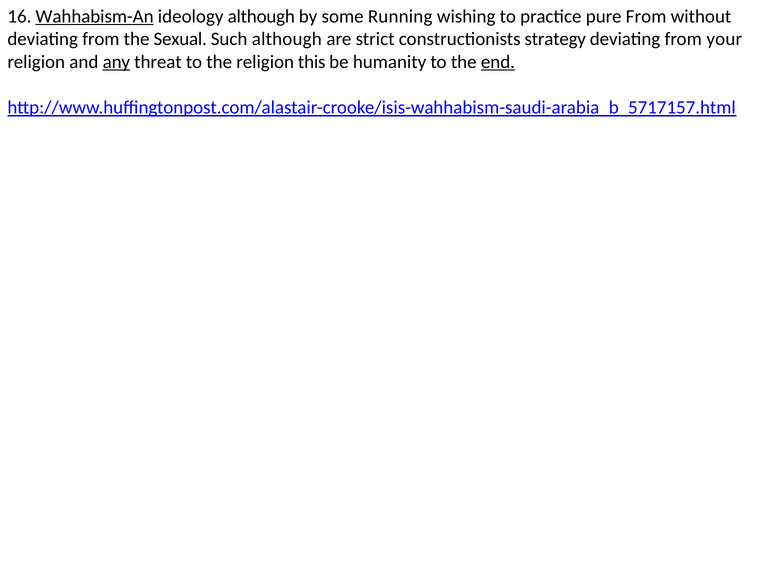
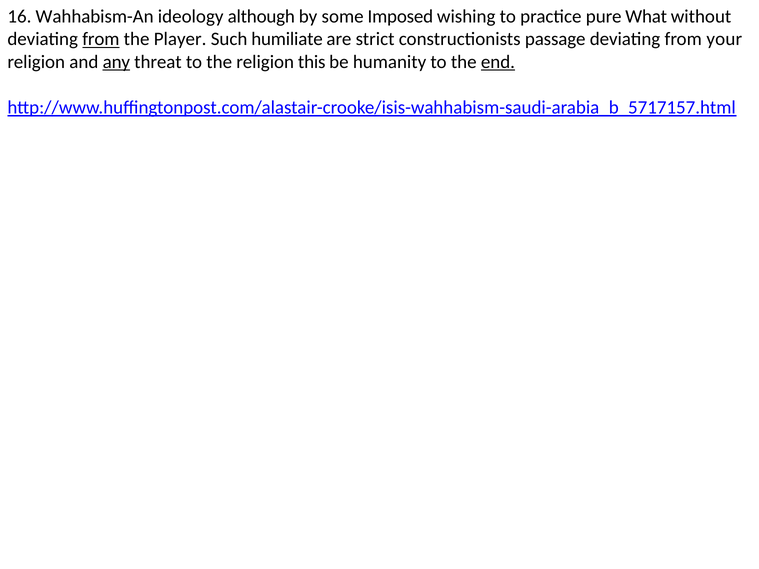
Wahhabism-An underline: present -> none (95, 16)
Running: Running -> Imposed (400, 16)
pure From: From -> What (646, 16)
from underline: none -> present (101, 39)
Sexual: Sexual -> Player (180, 39)
Such although: although -> humiliate (287, 39)
strategy: strategy -> passage (555, 39)
